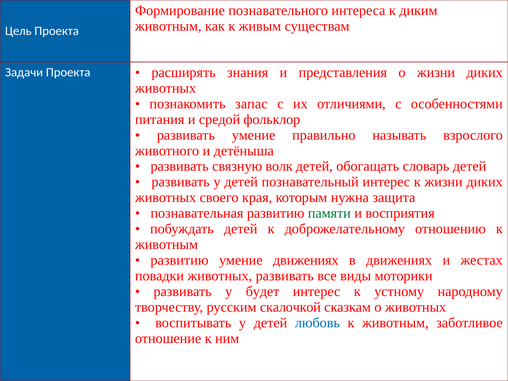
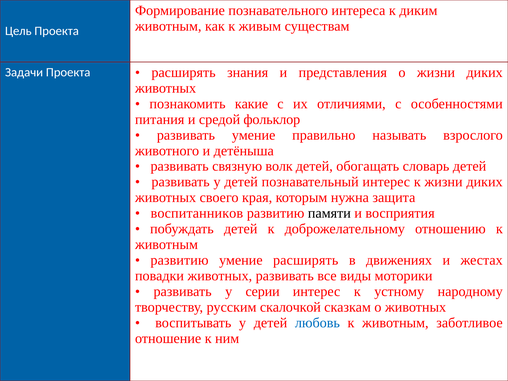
запас: запас -> какие (252, 104)
познавательная: познавательная -> воспитанников (197, 213)
памяти colour: green -> black (329, 213)
умение движениях: движениях -> расширять (306, 260)
будет: будет -> серии (263, 292)
